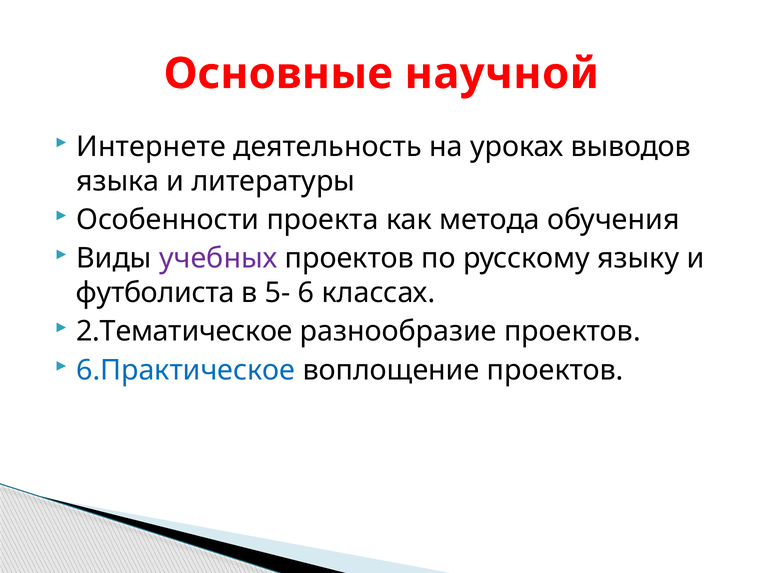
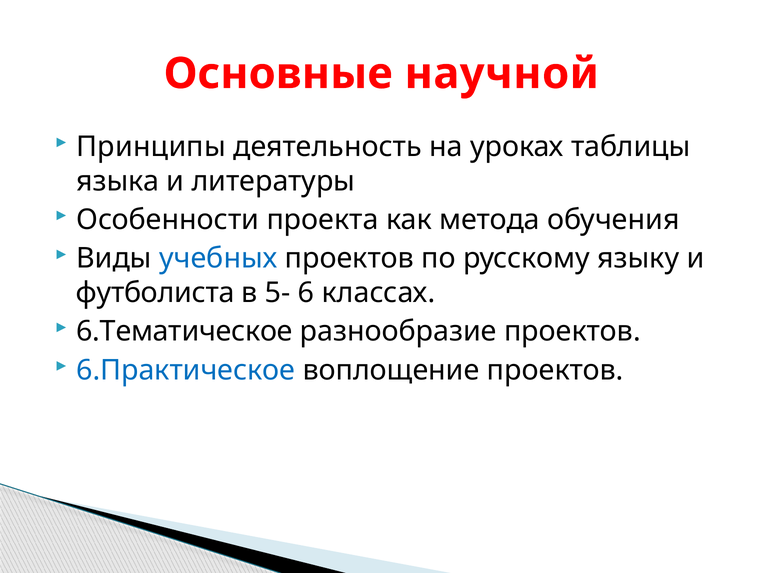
Интернете: Интернете -> Принципы (151, 147)
выводов: выводов -> таблицы (631, 147)
учебных colour: purple -> blue (218, 258)
2.Тематическое: 2.Тематическое -> 6.Тематическое (184, 332)
